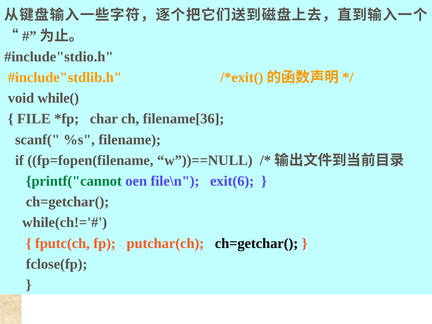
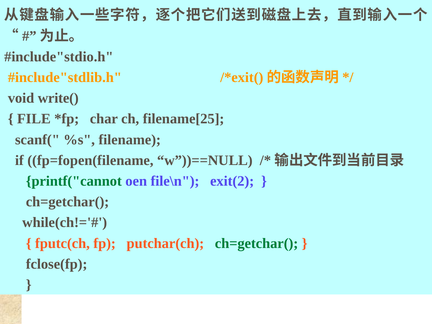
while(: while( -> write( (58, 98)
filename[36: filename[36 -> filename[25 (184, 119)
exit(6: exit(6 -> exit(2 (232, 181)
ch=getchar( colour: black -> green (257, 243)
